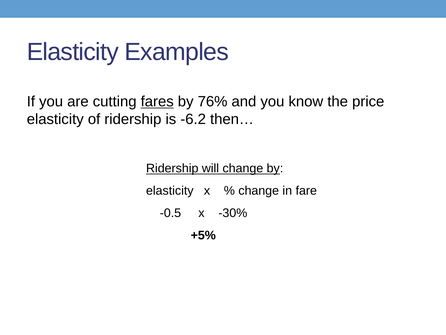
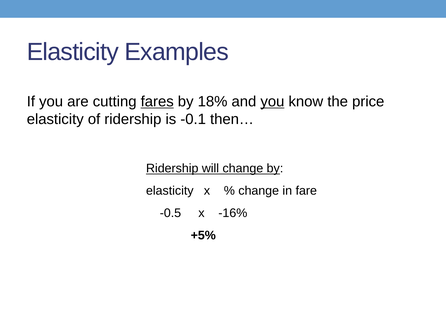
76%: 76% -> 18% (213, 101)
you underline: none -> present (272, 101)
-6.2: -6.2 -> -0.1 (193, 119)
-30%: -30% -> -16% (233, 213)
